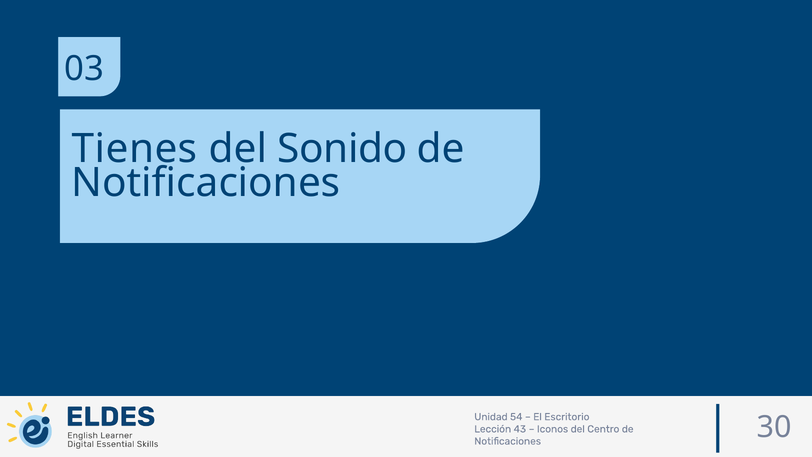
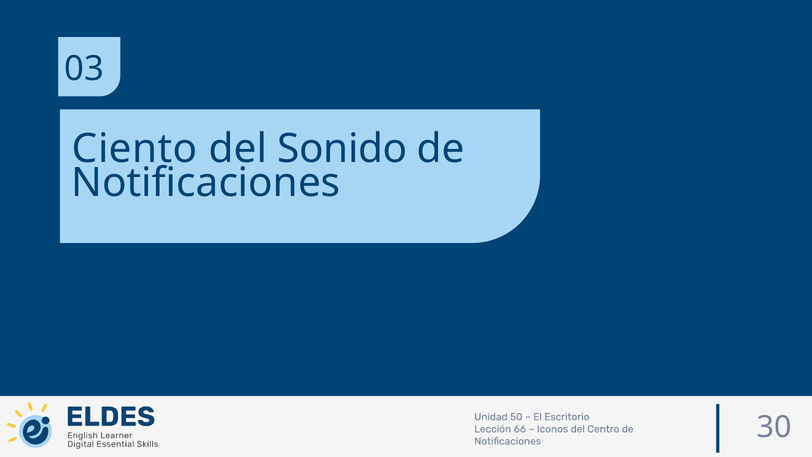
Tienes: Tienes -> Ciento (135, 149)
54: 54 -> 50 (516, 417)
43: 43 -> 66 (520, 429)
